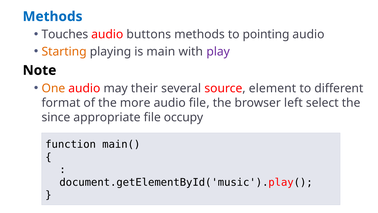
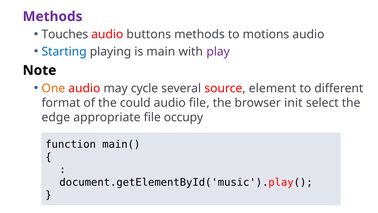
Methods colour: blue -> purple (53, 17)
pointing: pointing -> motions (266, 34)
Starting colour: orange -> blue (64, 52)
their: their -> cycle (144, 88)
more: more -> could (135, 103)
left: left -> init (293, 103)
since: since -> edge (56, 117)
